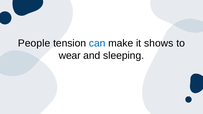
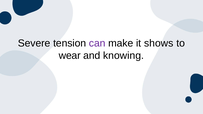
People: People -> Severe (34, 43)
can colour: blue -> purple (97, 43)
sleeping: sleeping -> knowing (124, 56)
